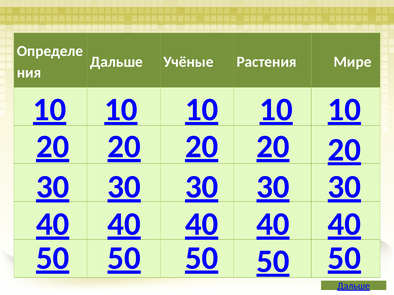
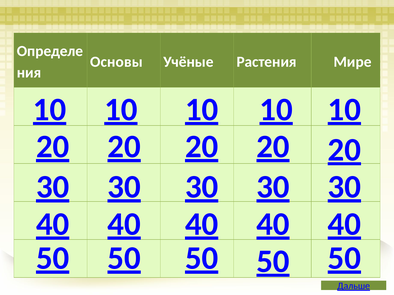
Дальше: Дальше -> Основы (116, 62)
